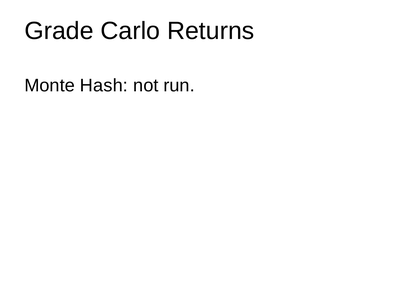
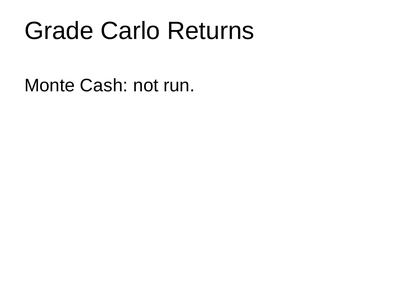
Hash: Hash -> Cash (104, 86)
